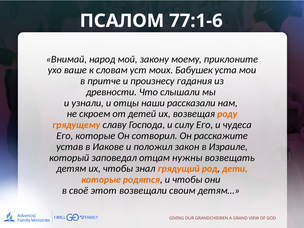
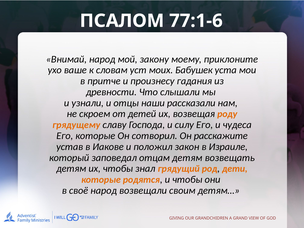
отцам нужны: нужны -> детям (187, 158)
своё этот: этот -> народ (104, 190)
